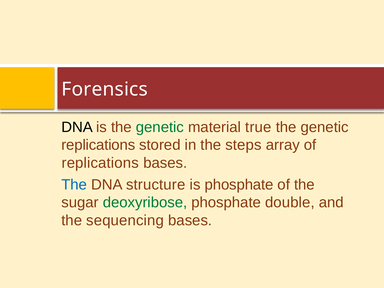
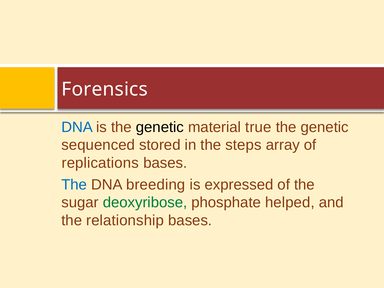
DNA colour: black -> blue (77, 127)
genetic colour: green -> black (160, 127)
replications: replications -> sequenced (98, 145)
structure: structure -> breeding (156, 185)
is phosphate: phosphate -> expressed (239, 185)
double: double -> helped (290, 203)
sequencing: sequencing -> relationship (125, 220)
